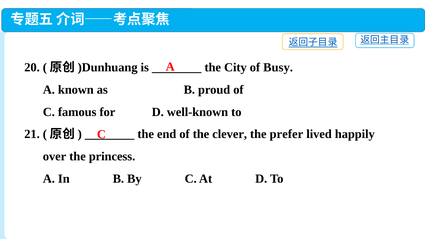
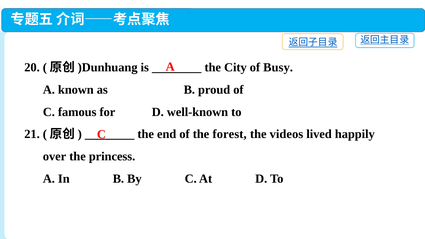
clever: clever -> forest (230, 134)
prefer: prefer -> videos (286, 134)
